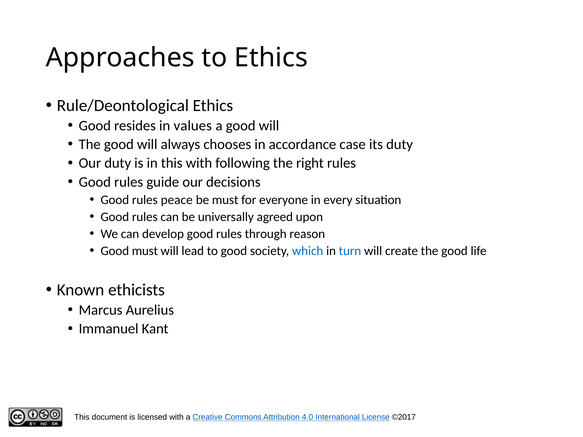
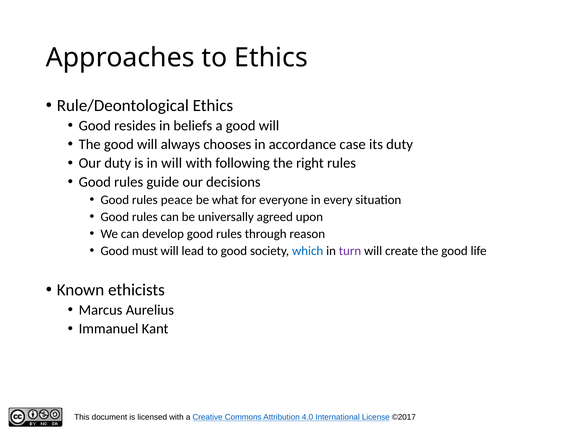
values: values -> beliefs (193, 126)
in this: this -> will (172, 163)
be must: must -> what (225, 200)
turn colour: blue -> purple (350, 251)
